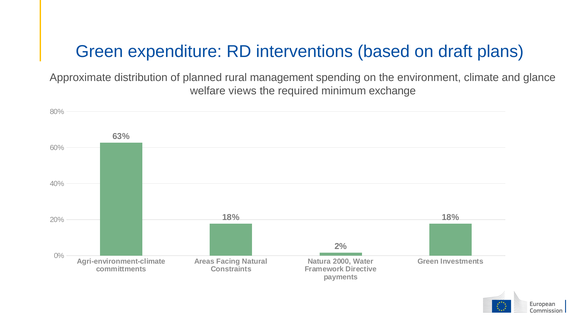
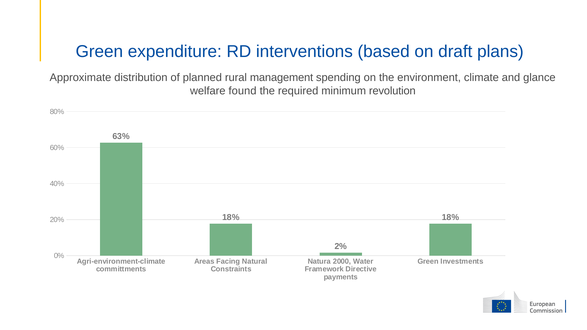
views: views -> found (243, 91)
exchange: exchange -> revolution (392, 91)
